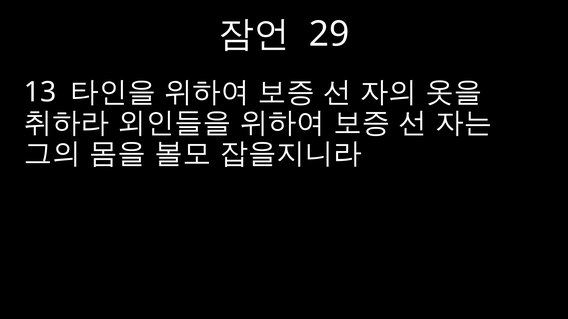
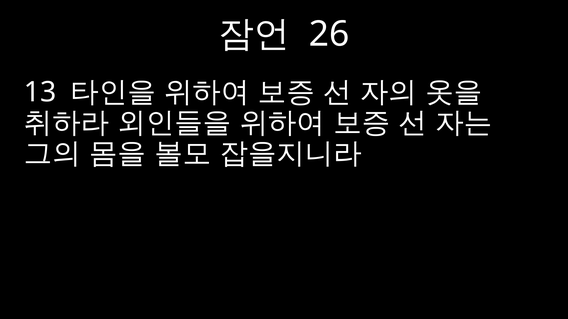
29: 29 -> 26 (329, 34)
